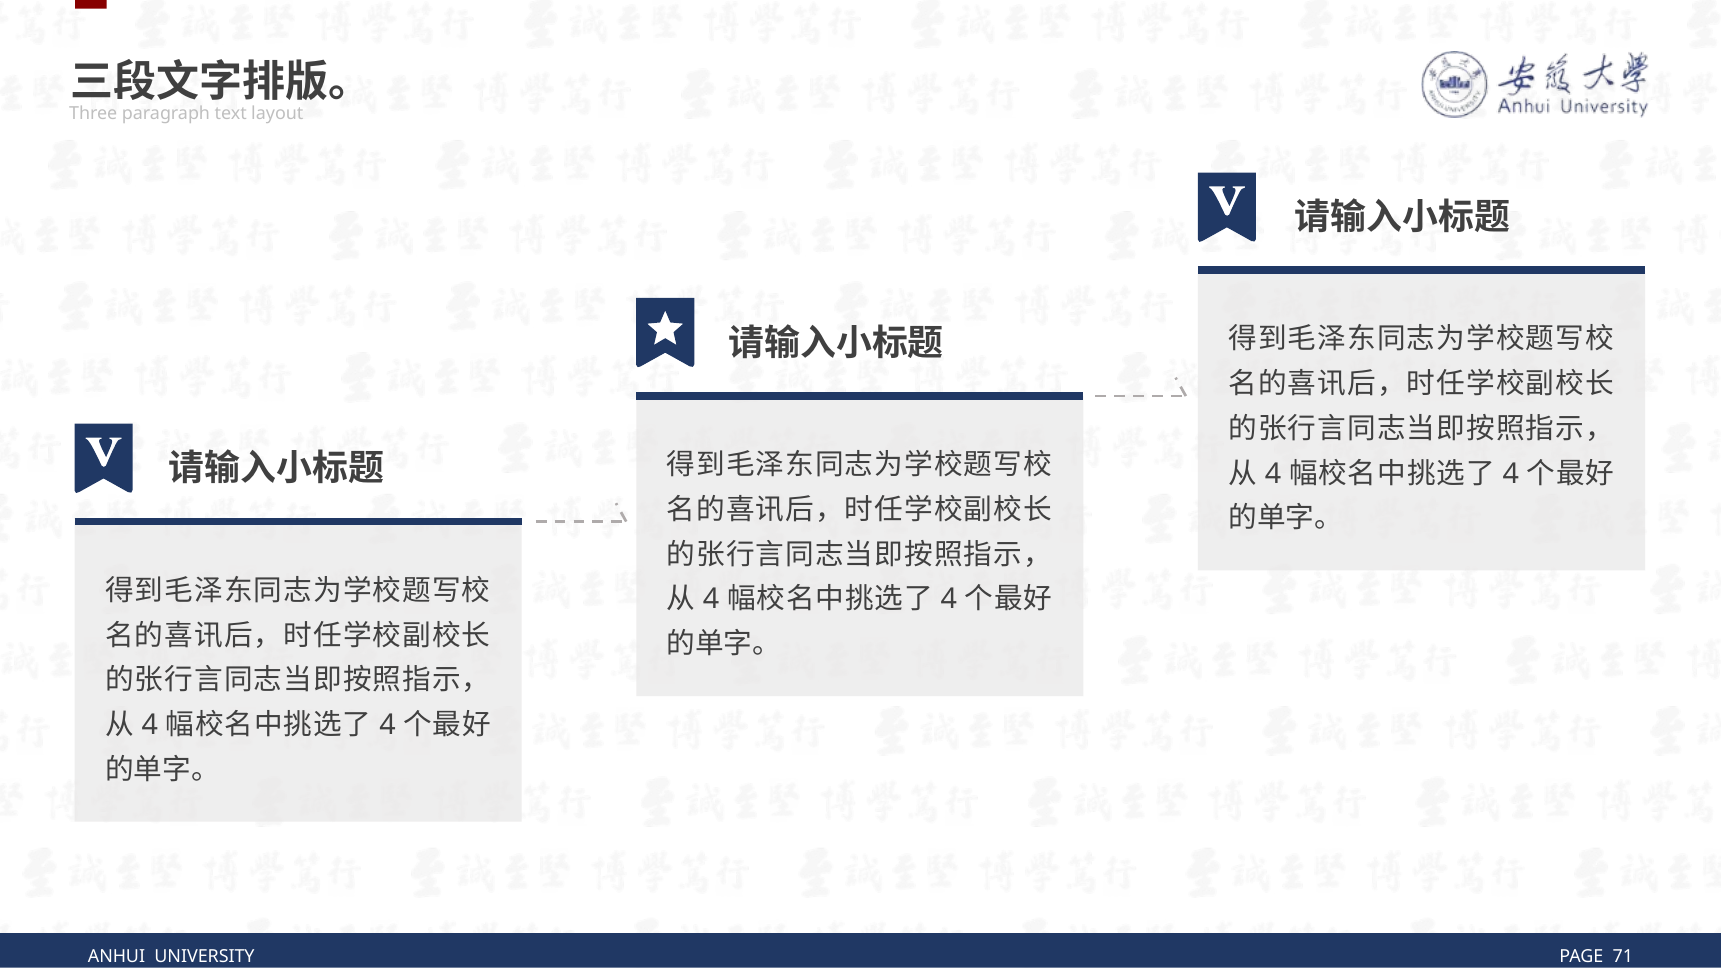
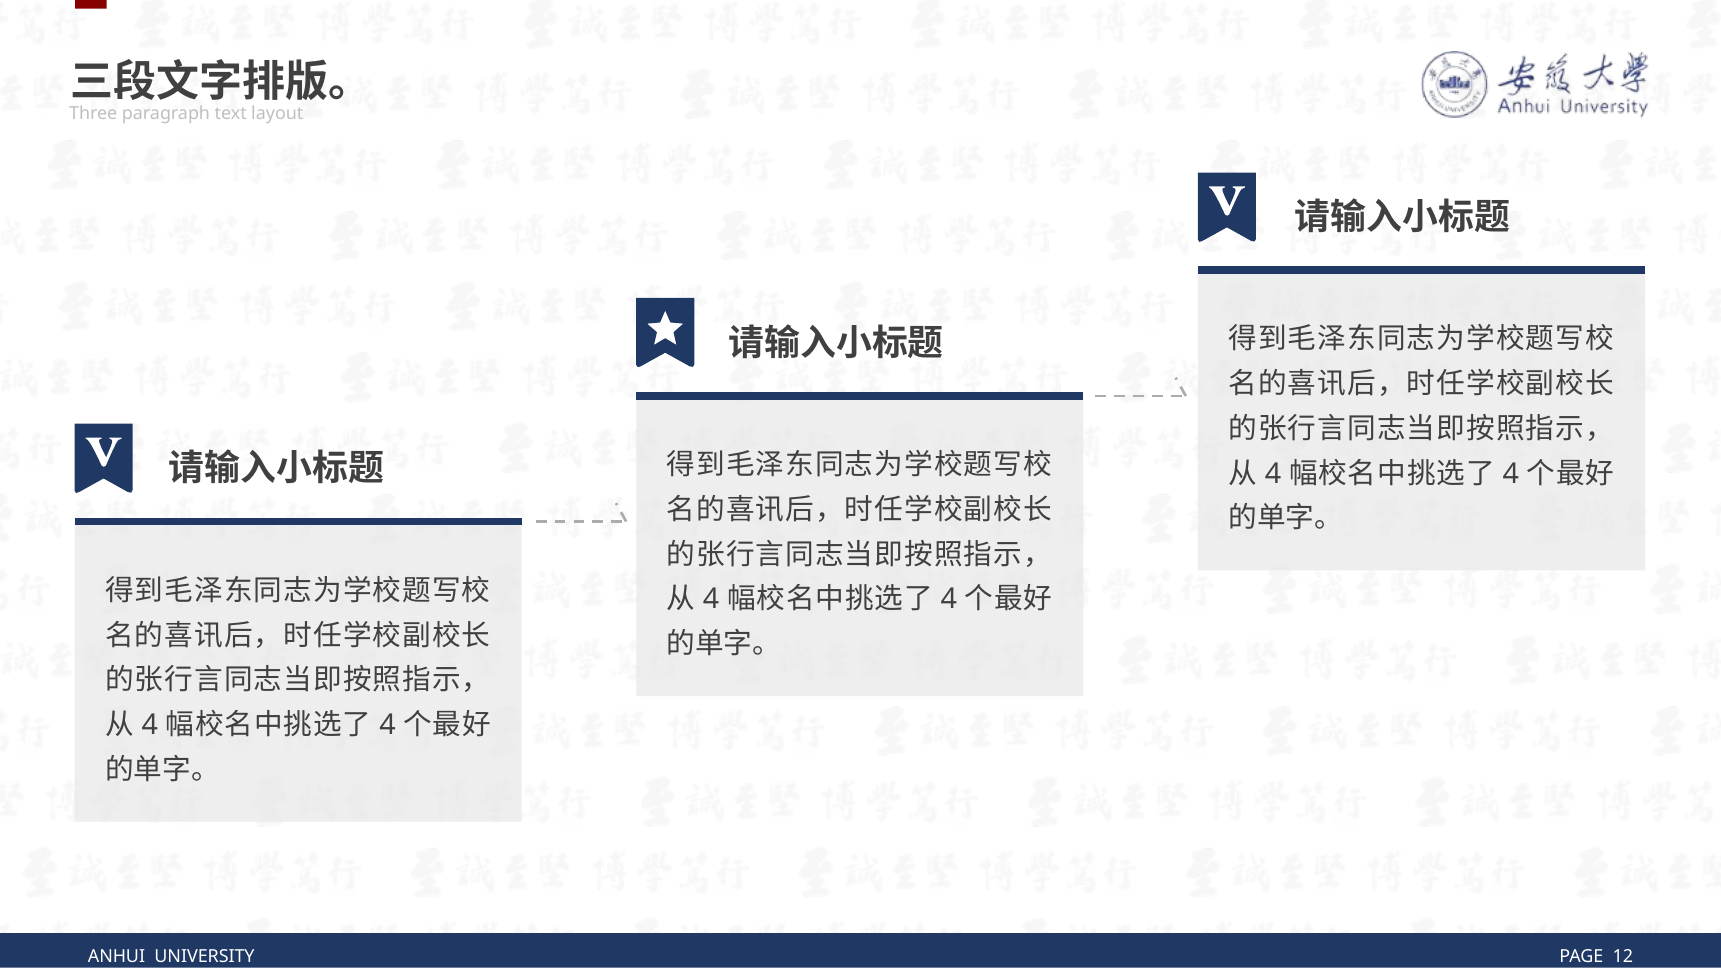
71: 71 -> 12 (1623, 957)
